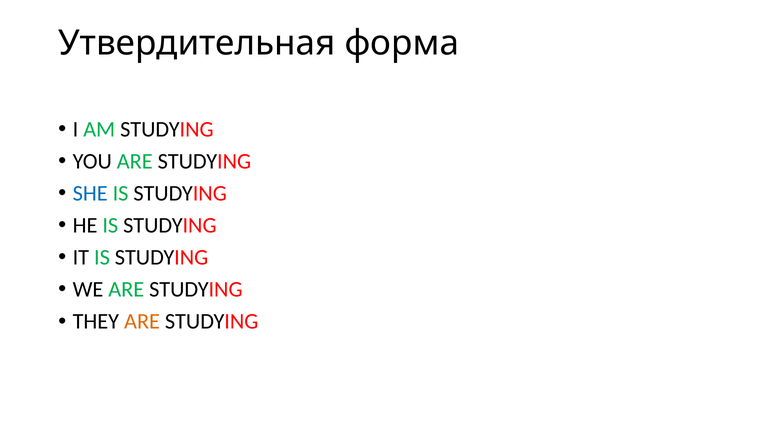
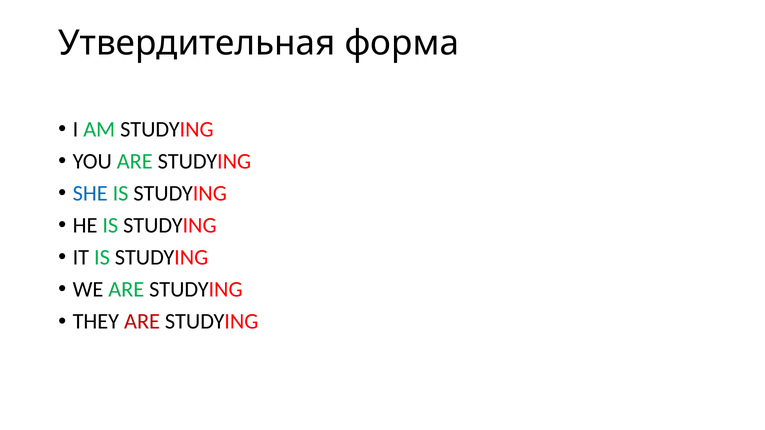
ARE colour: orange -> red (142, 322)
